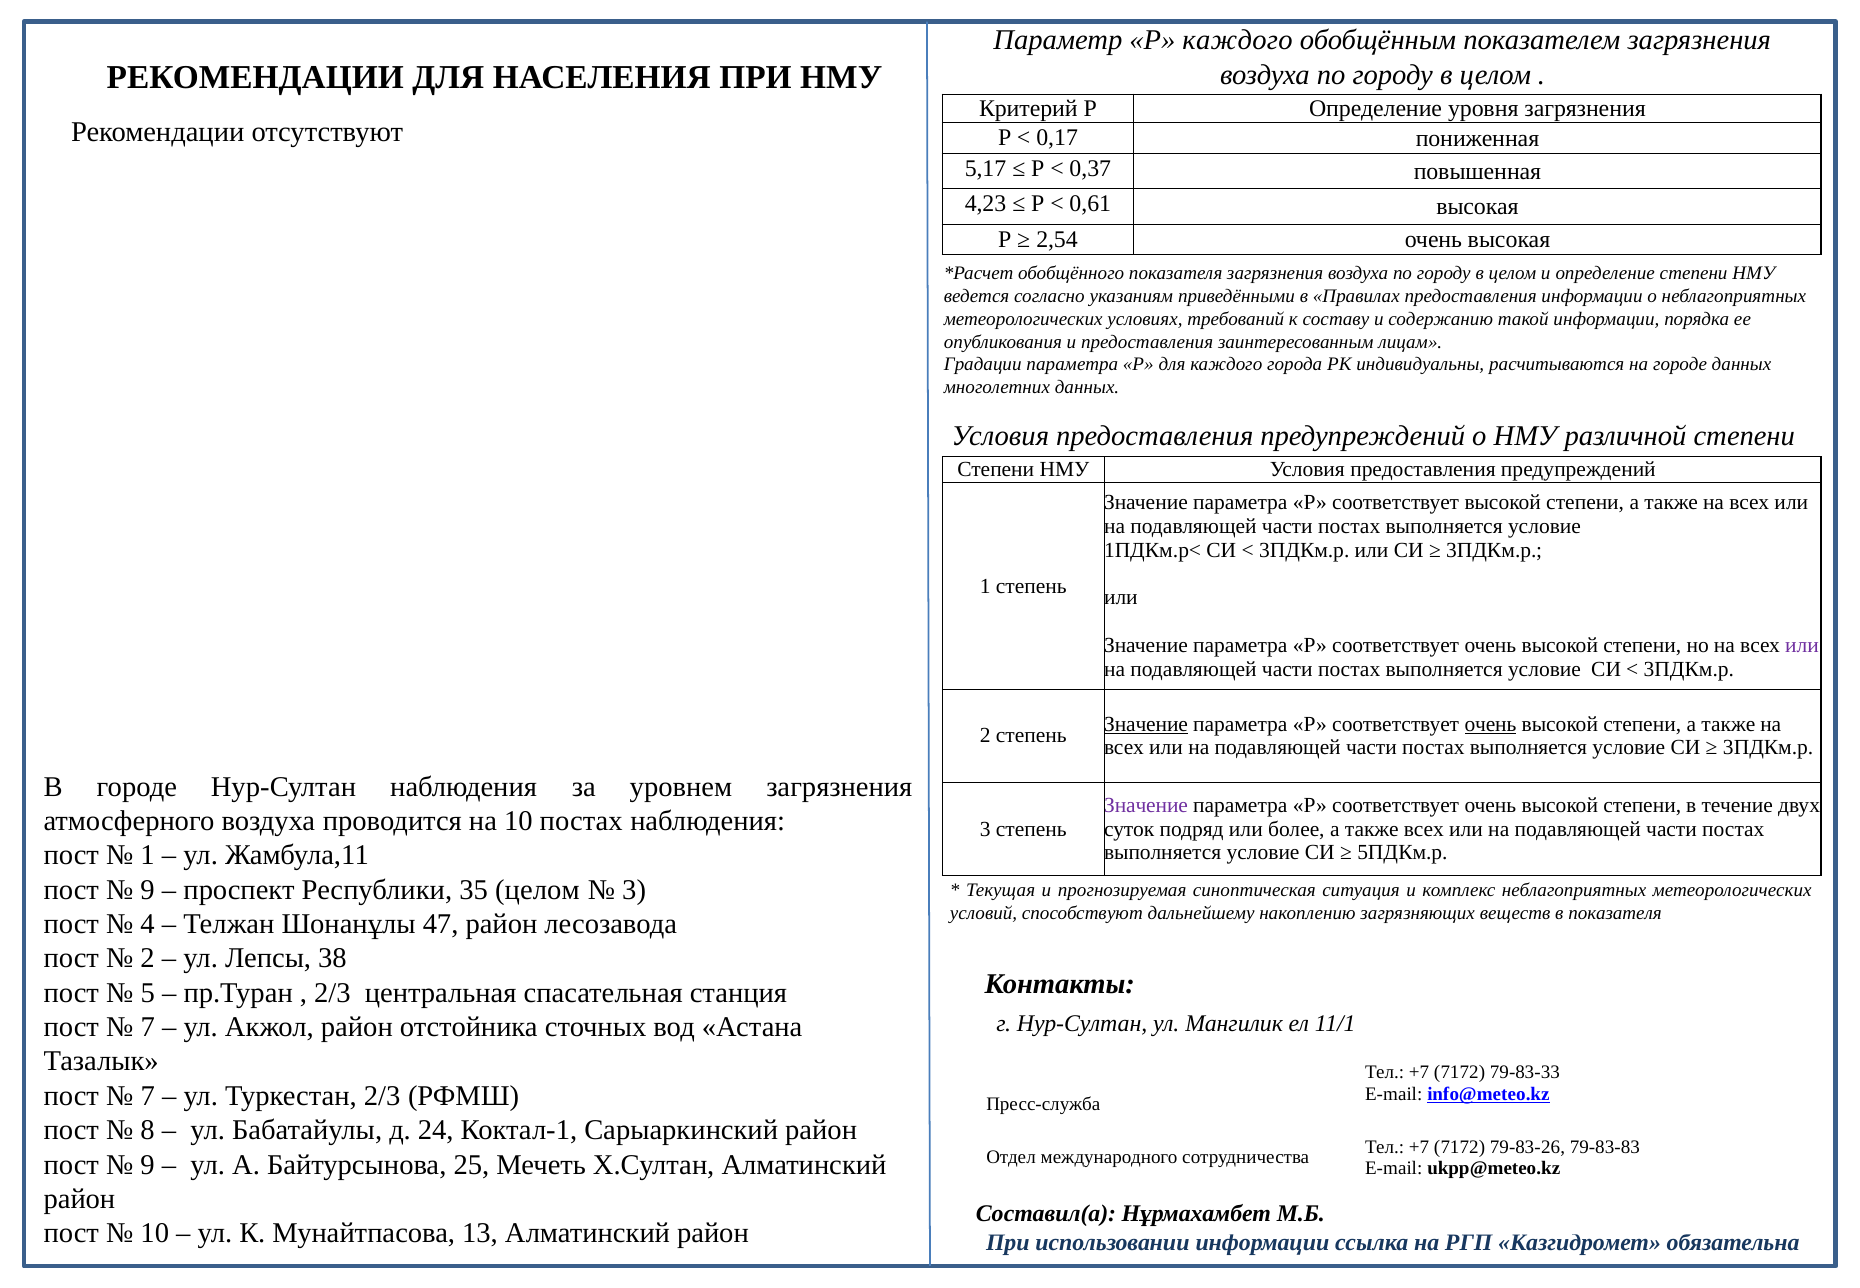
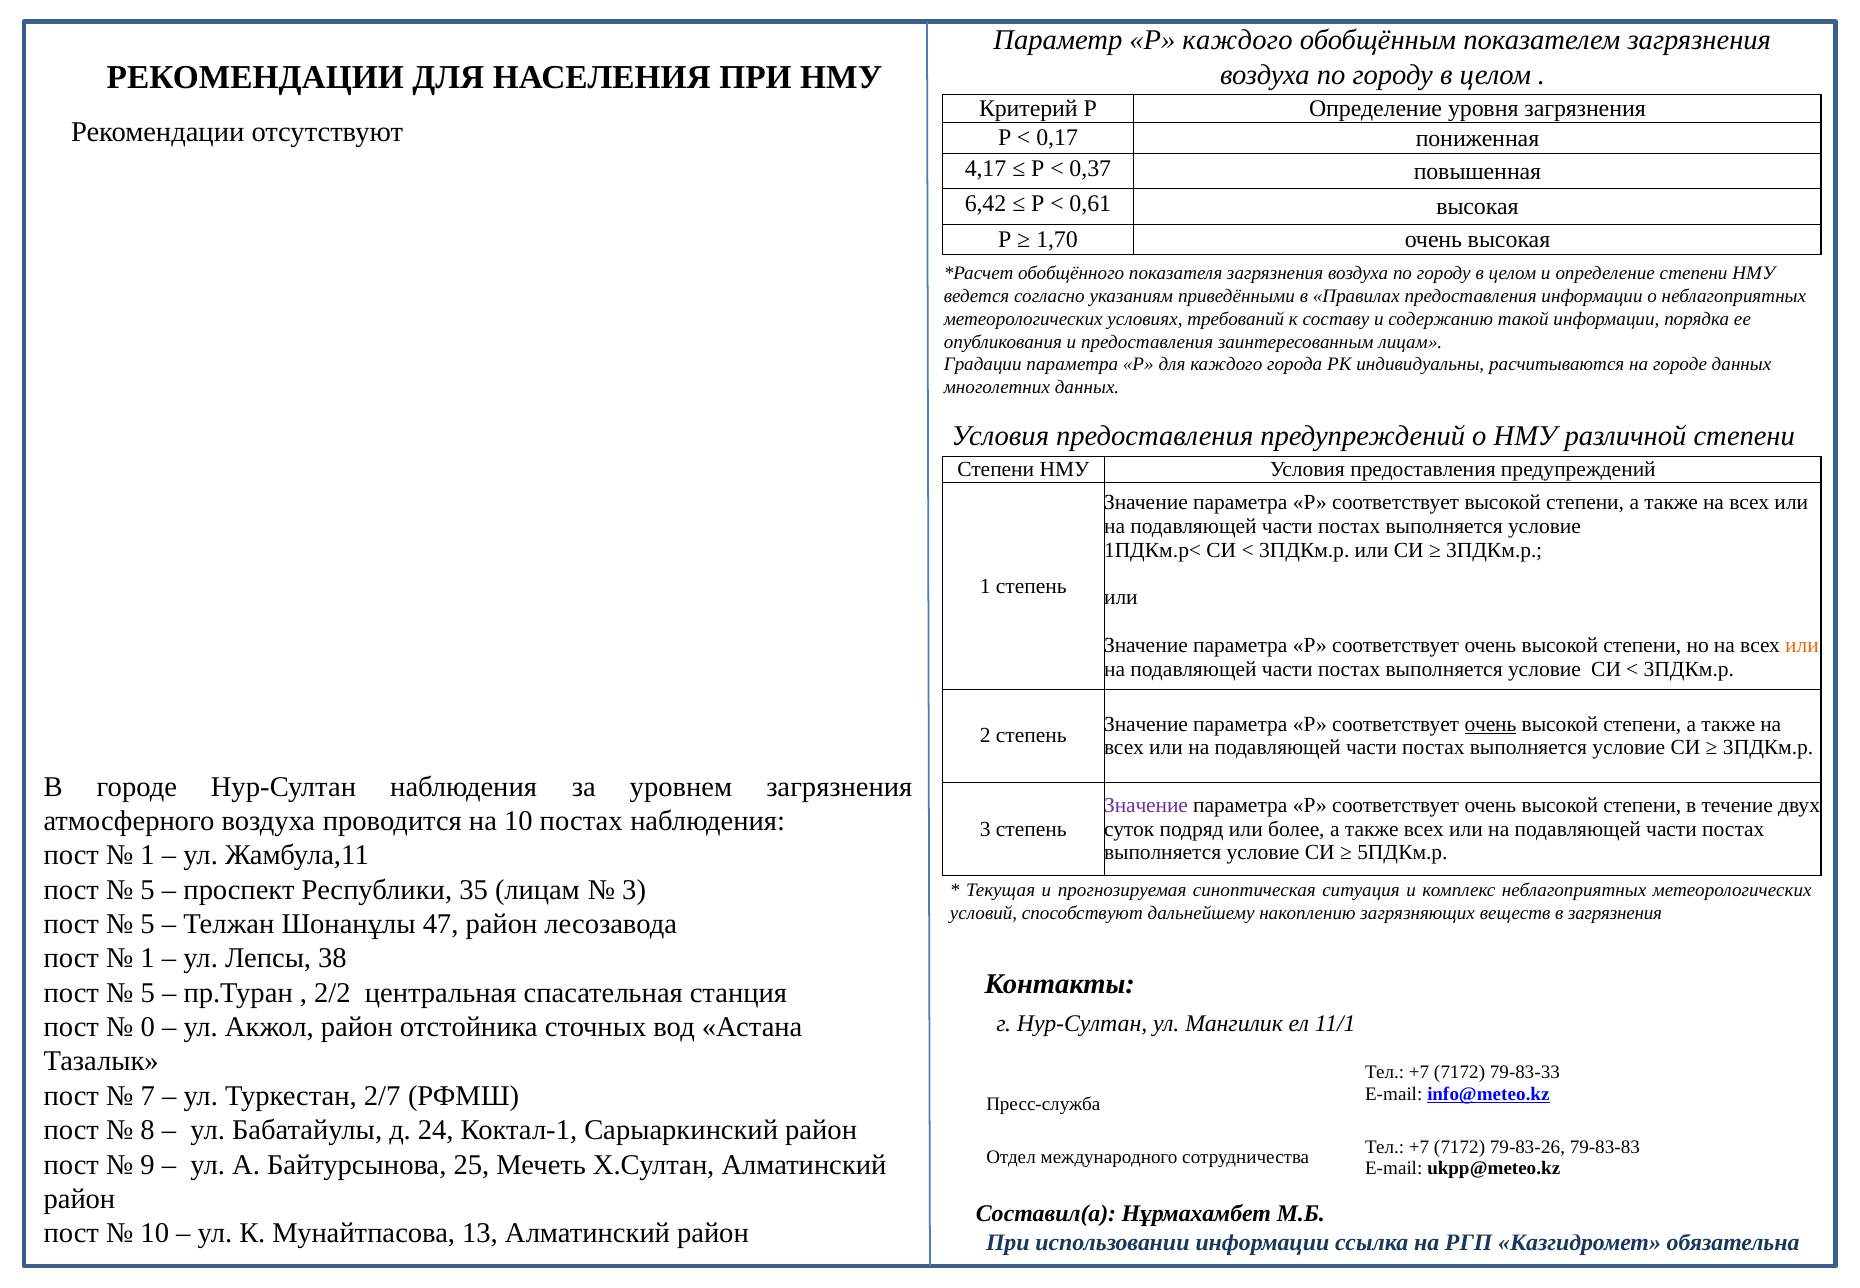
5,17: 5,17 -> 4,17 (986, 169)
4,23: 4,23 -> 6,42 (986, 204)
2,54: 2,54 -> 1,70 (1057, 239)
или colour: purple -> orange (1802, 645)
Значение underline: present -> none (1146, 724)
9: 9 -> 5 (148, 890)
35 целом: целом -> лицам (537, 890)
в показателя: показателя -> загрязнения (1615, 913)
4: 4 -> 5 (148, 924)
2: 2 -> 1 (148, 958)
2/3: 2/3 -> 2/2 (332, 993)
7: 7 -> 0 (148, 1027)
Туркестан 2/3: 2/3 -> 2/7 (382, 1096)
